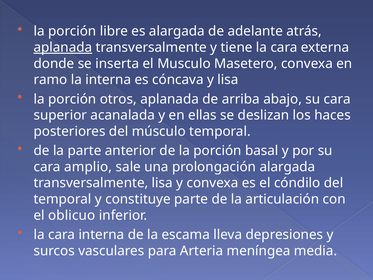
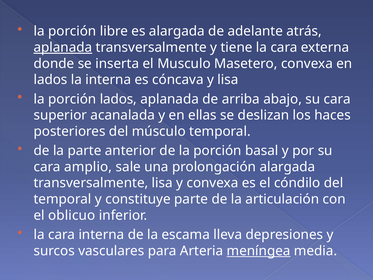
ramo: ramo -> lados (51, 80)
porción otros: otros -> lados (118, 99)
meníngea underline: none -> present (259, 251)
